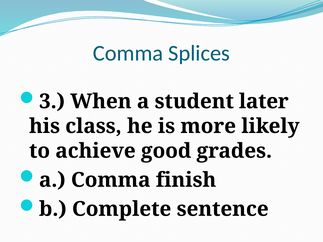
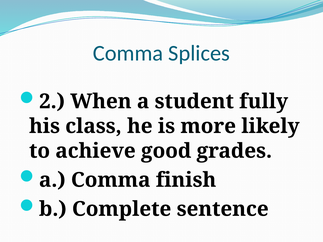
3: 3 -> 2 (52, 102)
later: later -> fully (264, 102)
